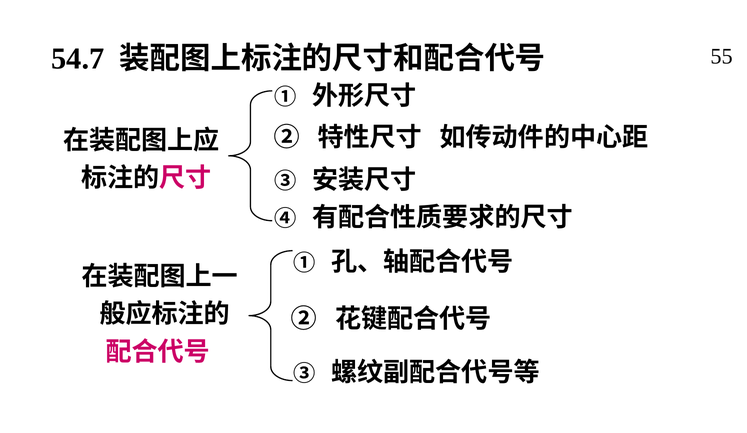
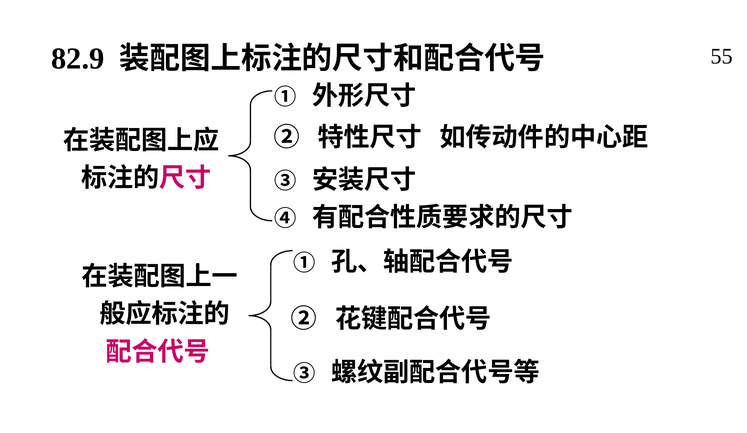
54.7: 54.7 -> 82.9 (78, 59)
